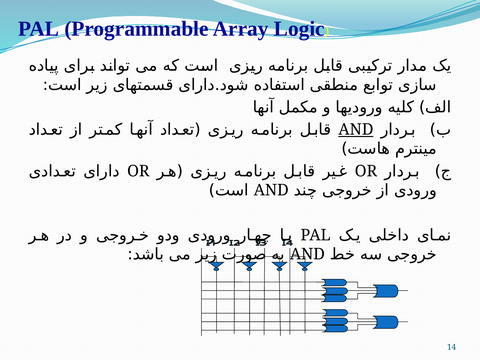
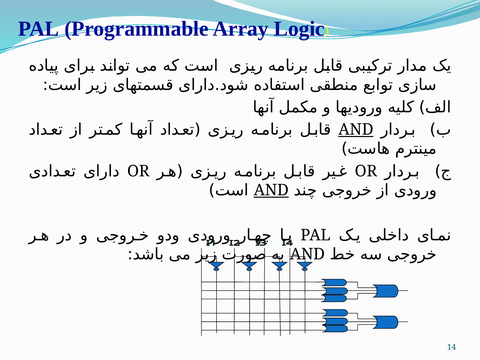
AND underline: none -> present (271, 190)
